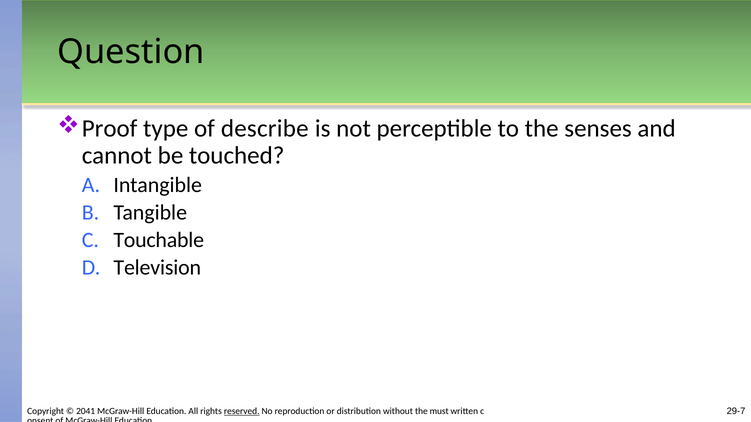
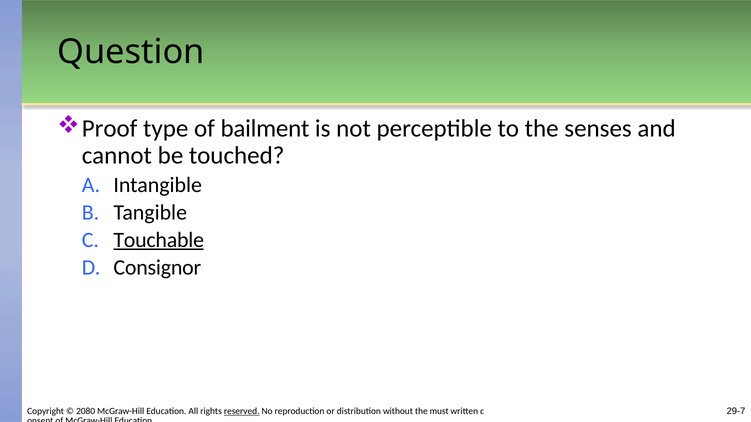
describe: describe -> bailment (265, 129)
Touchable underline: none -> present (159, 240)
Television: Television -> Consignor (157, 268)
2041: 2041 -> 2080 (86, 412)
